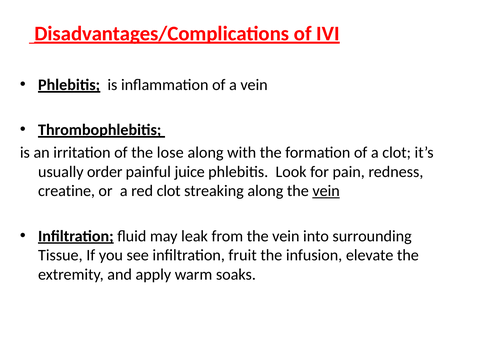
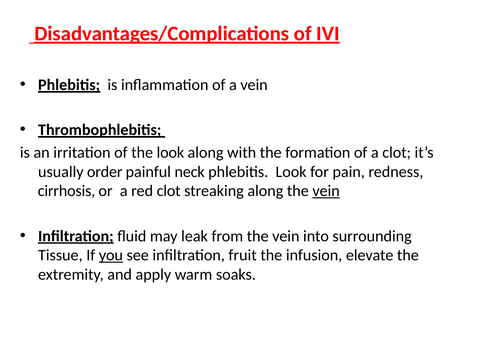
the lose: lose -> look (170, 152)
juice: juice -> neck (190, 172)
creatine: creatine -> cirrhosis (67, 191)
you underline: none -> present (111, 256)
